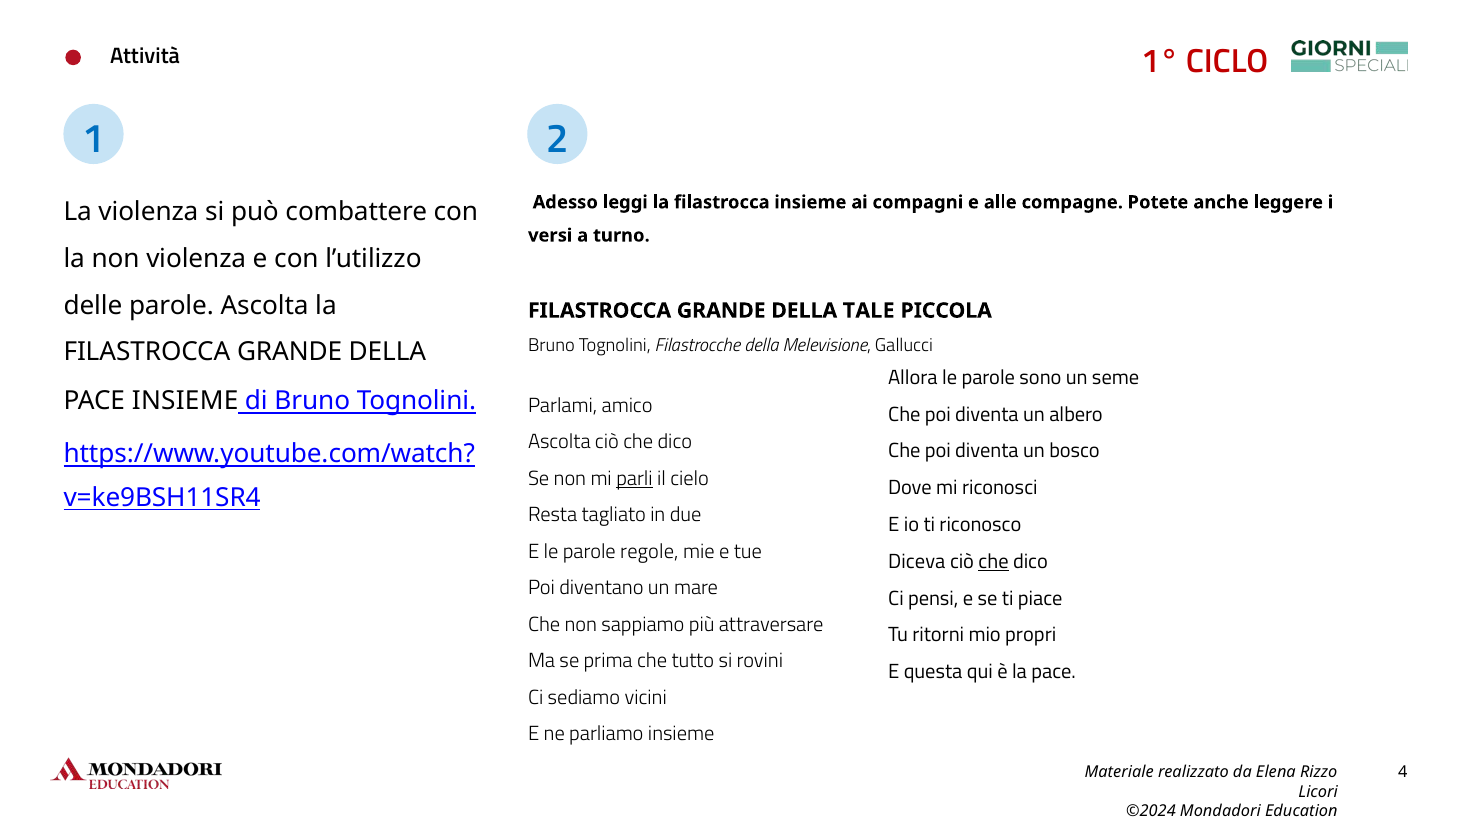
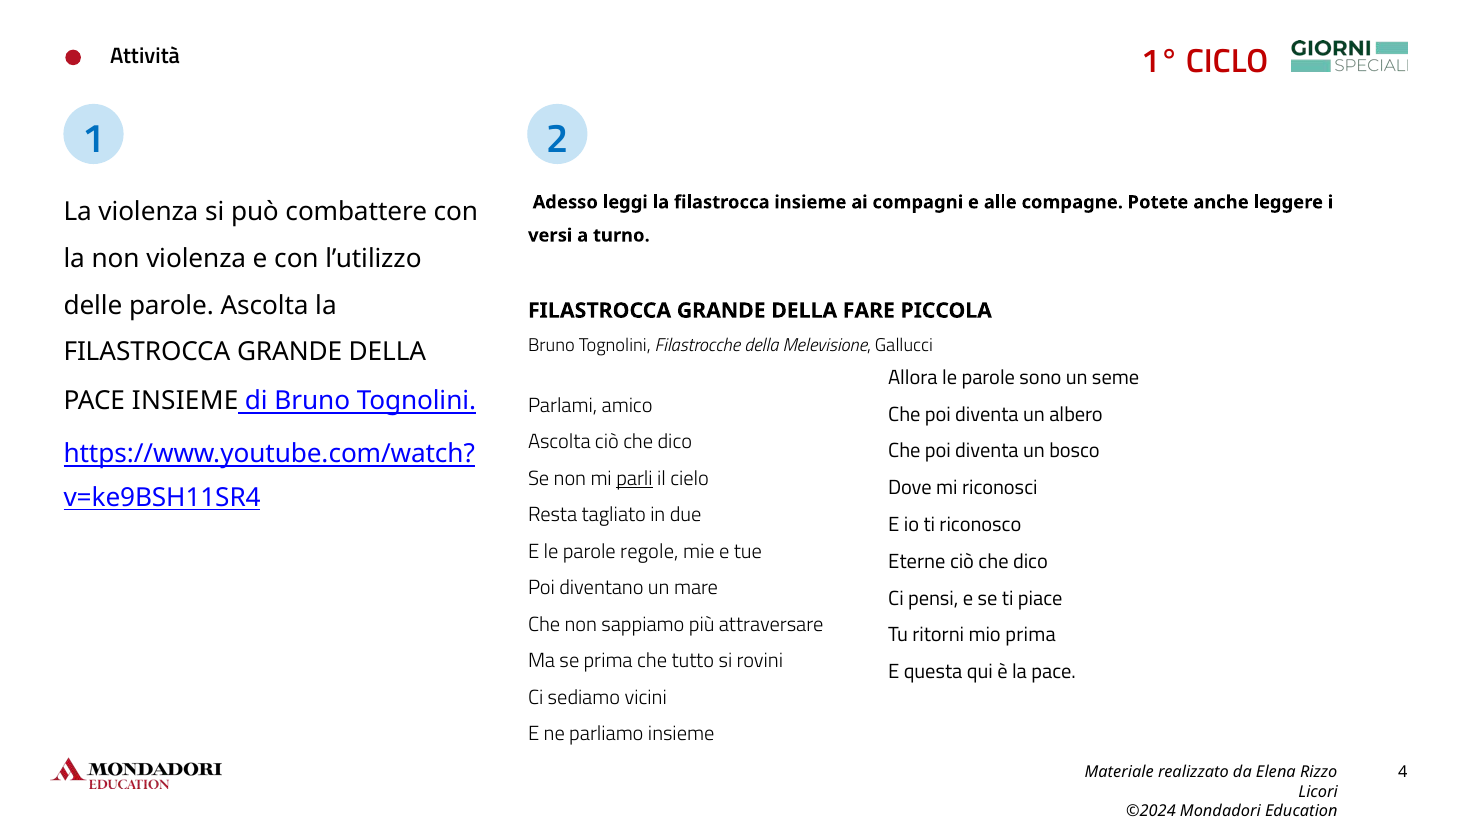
TALE: TALE -> FARE (869, 311)
Diceva: Diceva -> Eterne (917, 562)
che underline: present -> none (994, 562)
mio propri: propri -> prima (1031, 636)
